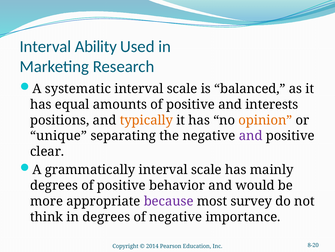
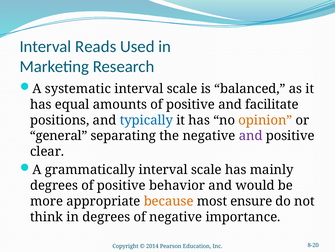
Ability: Ability -> Reads (96, 46)
interests: interests -> facilitate (272, 104)
typically colour: orange -> blue (146, 120)
unique: unique -> general (59, 135)
because colour: purple -> orange (169, 201)
survey: survey -> ensure (251, 201)
